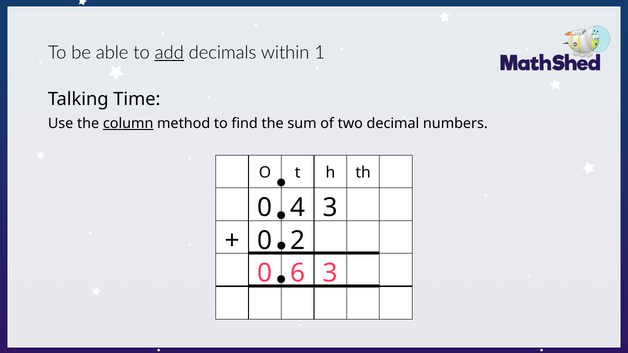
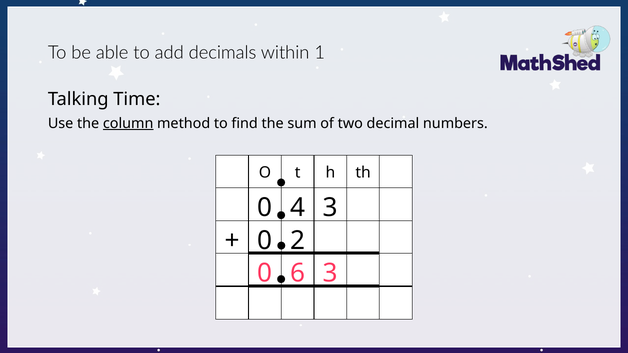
add underline: present -> none (169, 53)
